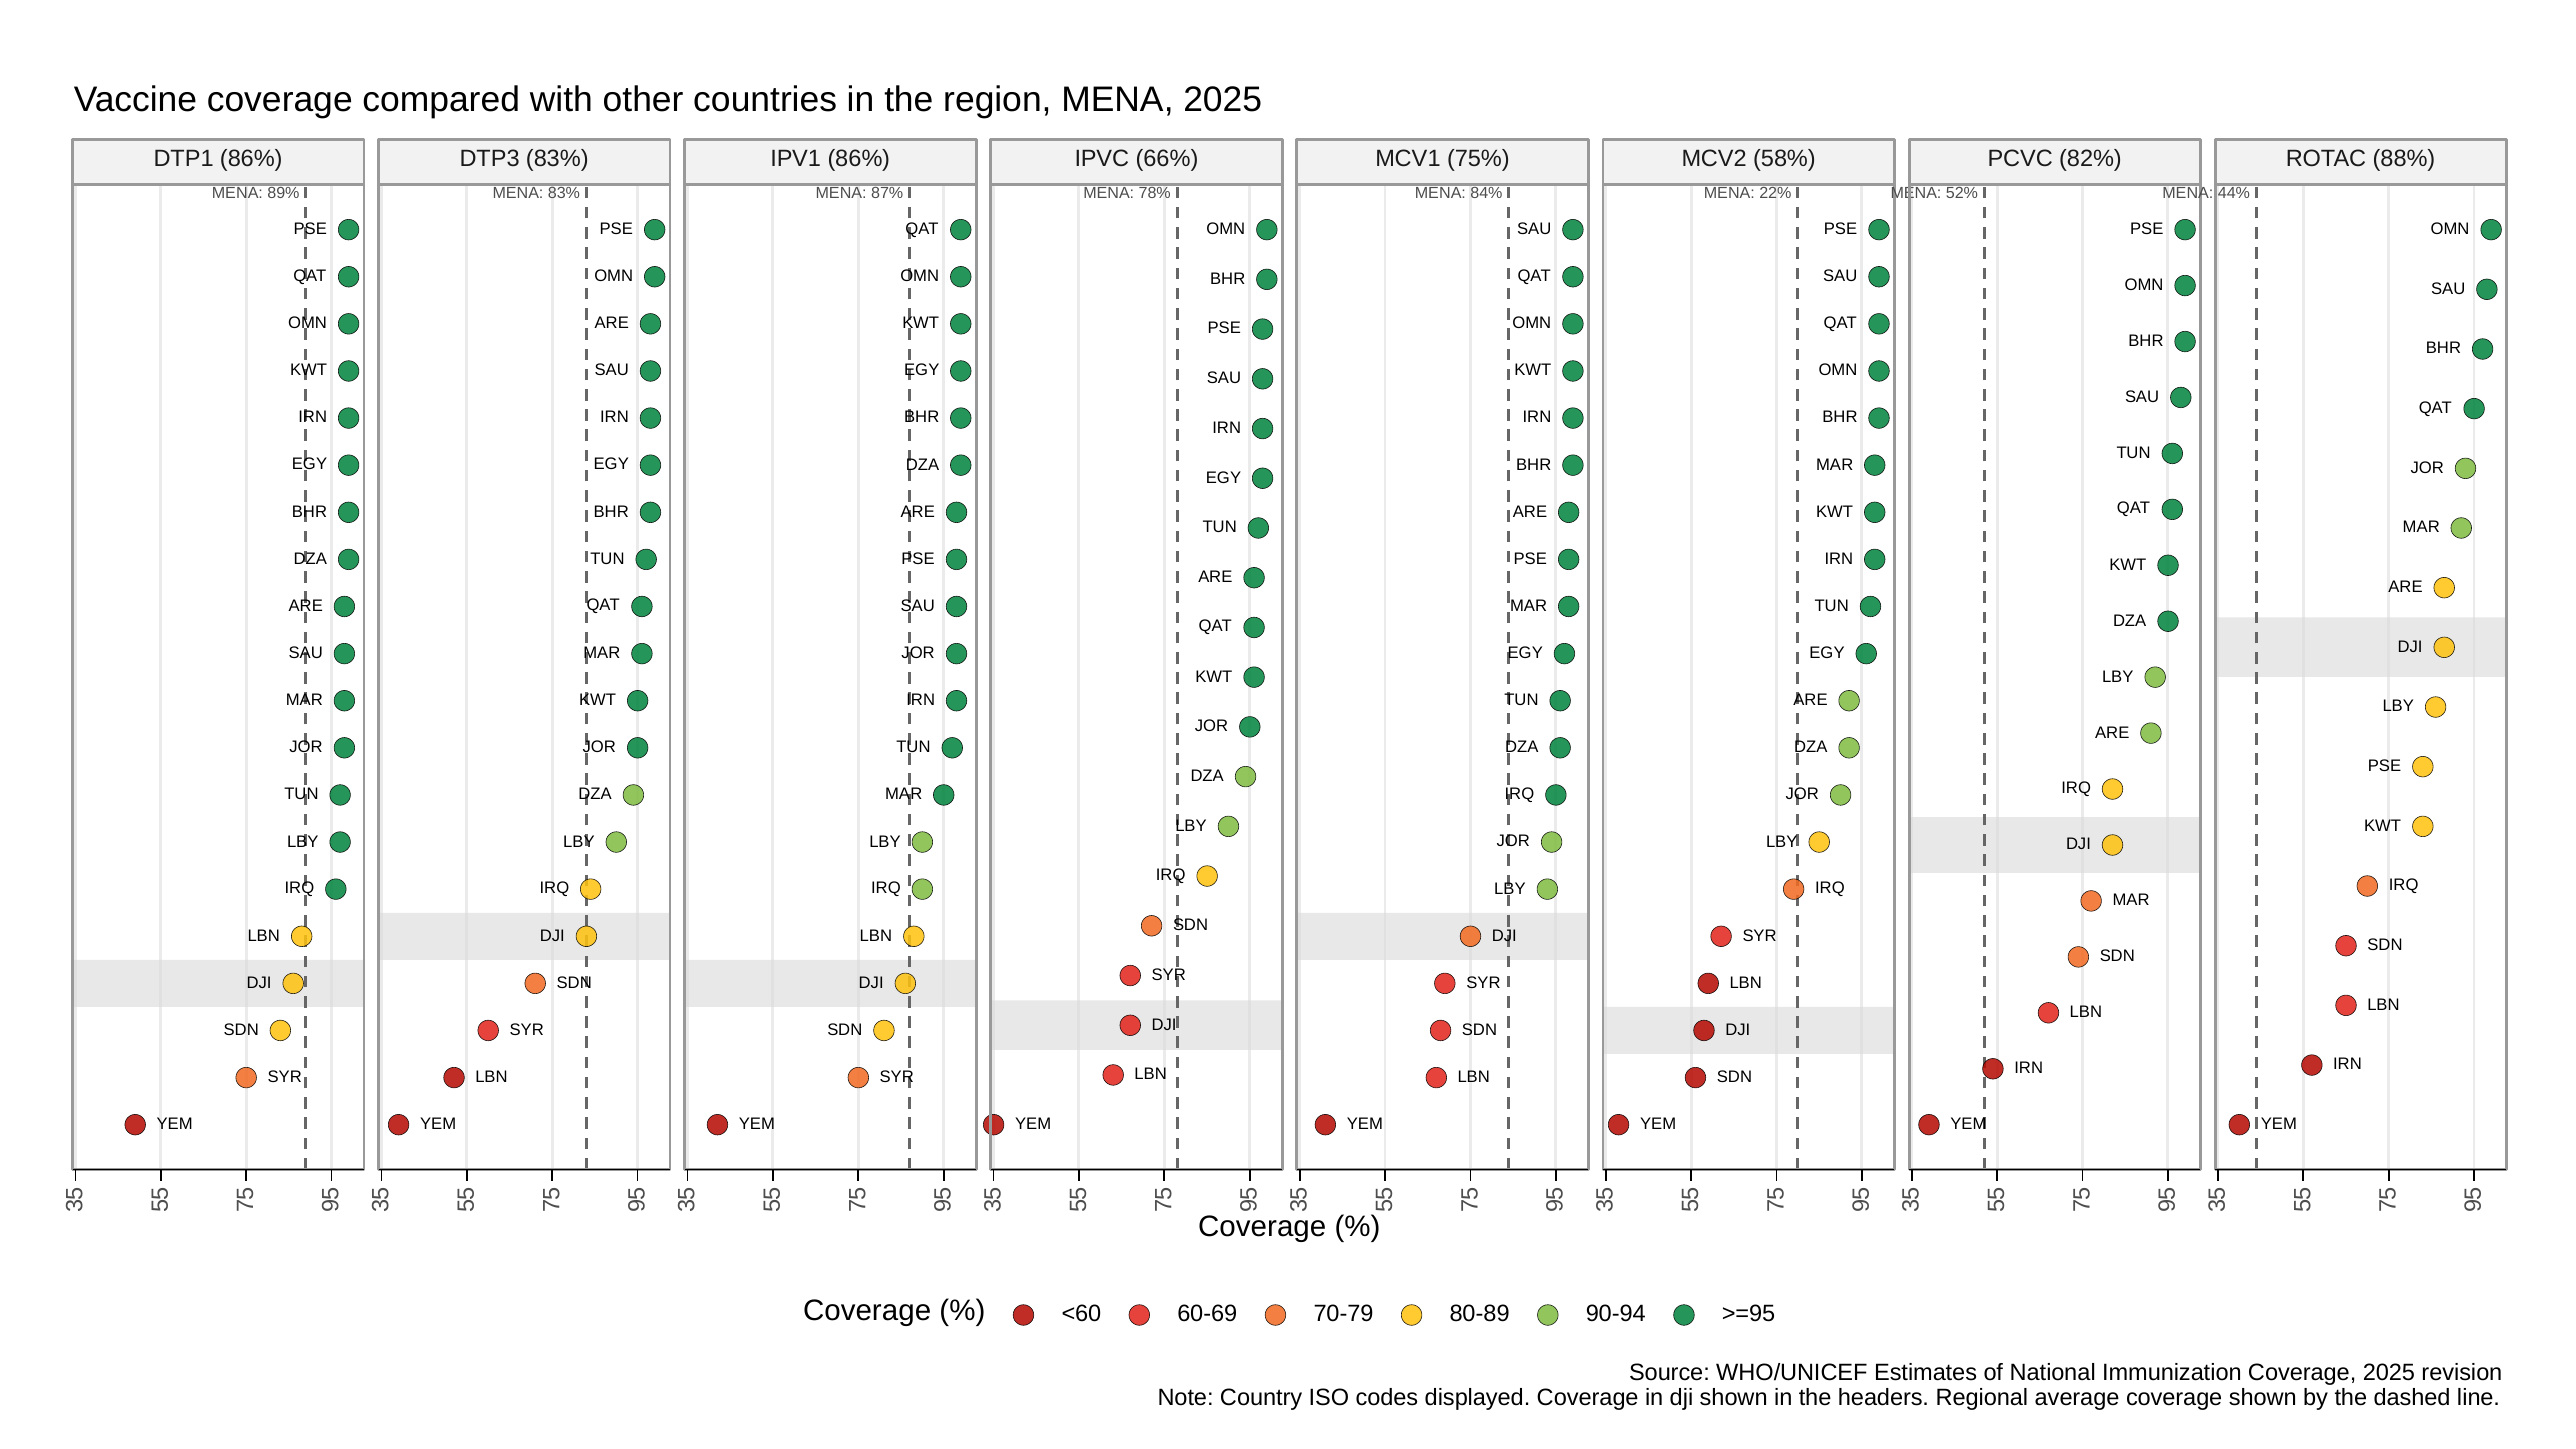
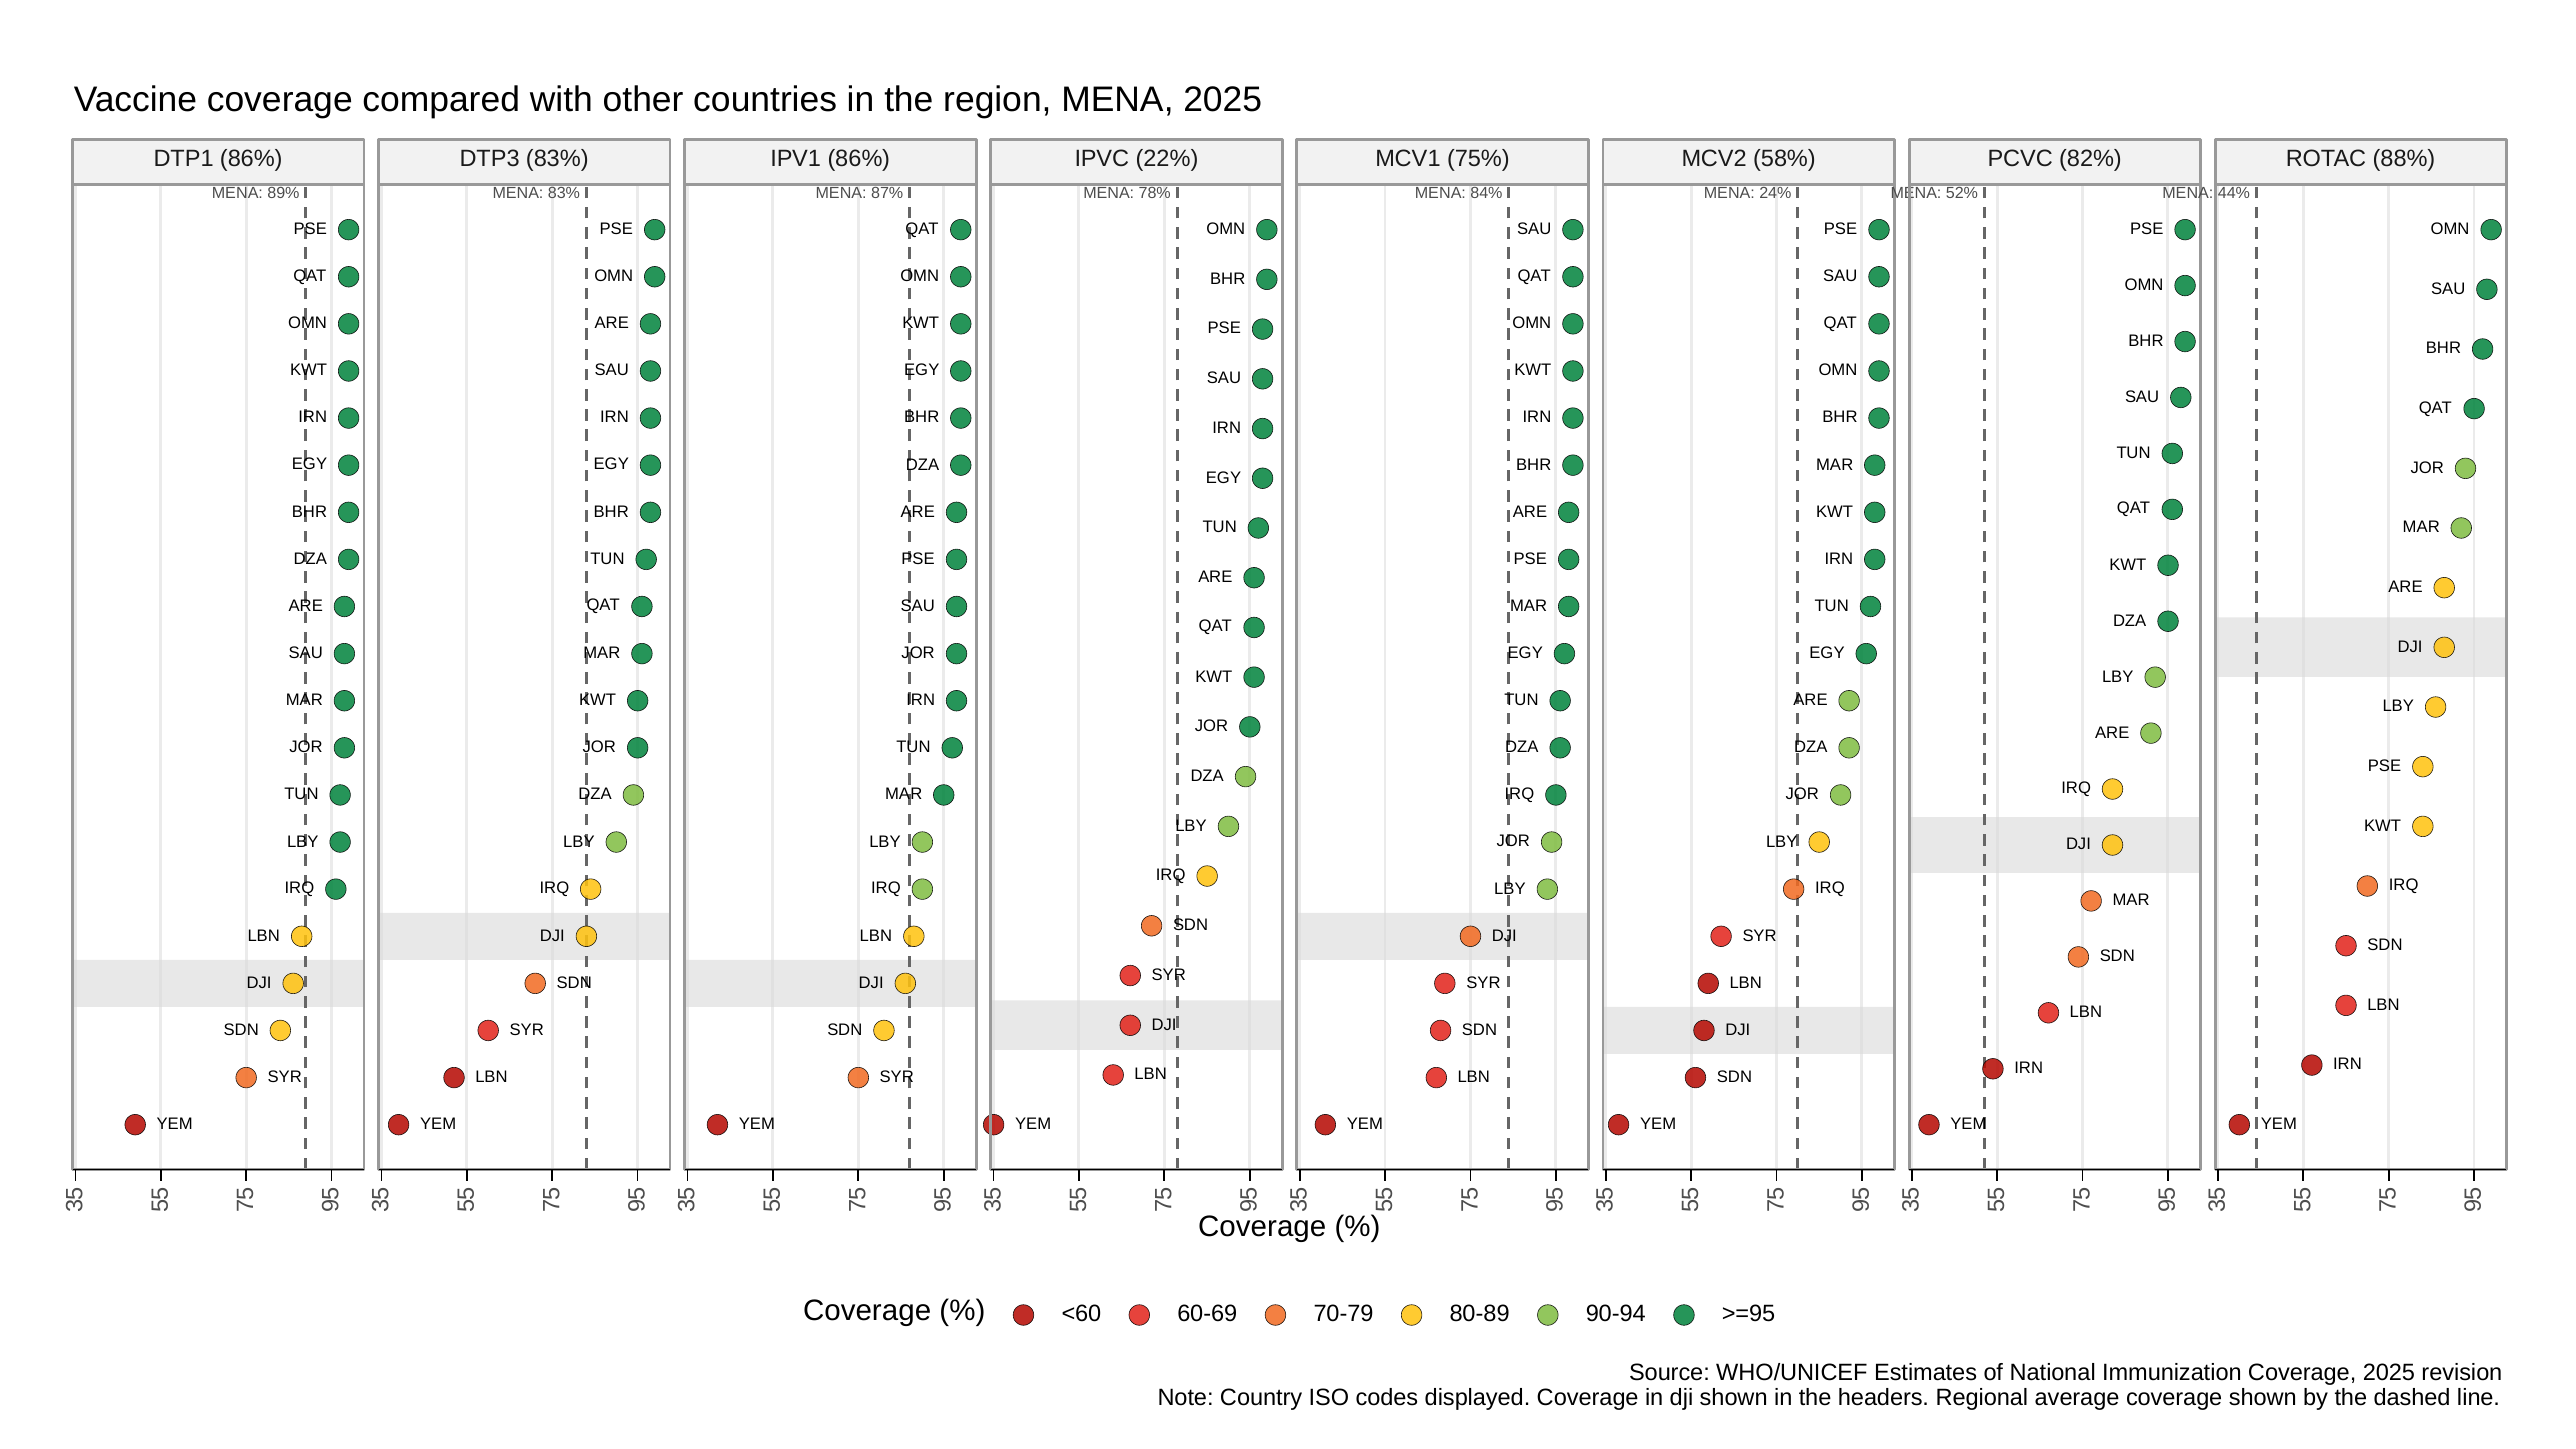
66%: 66% -> 22% (1167, 159)
22%: 22% -> 24% (1775, 193)
